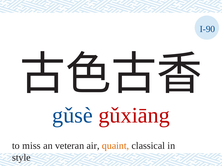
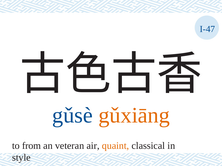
I-90: I-90 -> I-47 (207, 29)
gǔxiāng colour: red -> orange (134, 116)
miss: miss -> from (32, 146)
